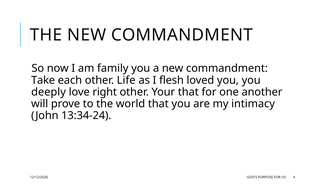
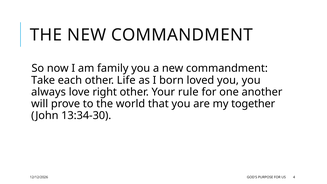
flesh: flesh -> born (171, 80)
deeply: deeply -> always (49, 92)
Your that: that -> rule (188, 92)
intimacy: intimacy -> together (253, 104)
13:34-24: 13:34-24 -> 13:34-30 (86, 116)
